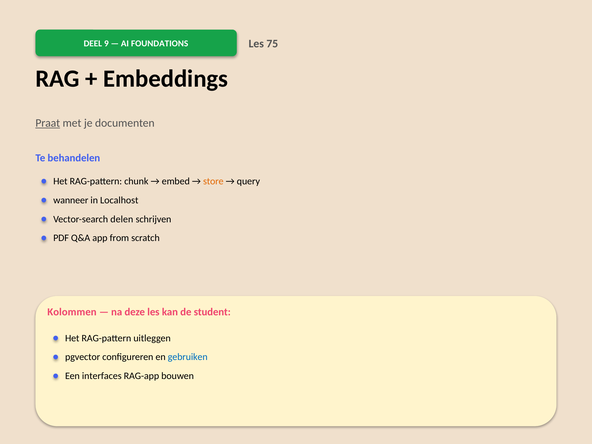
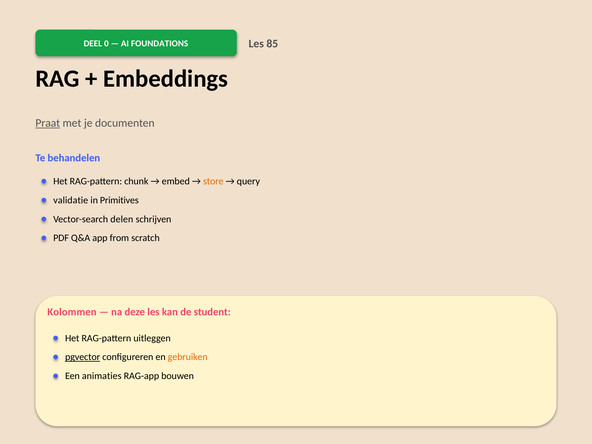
9: 9 -> 0 (106, 44)
75: 75 -> 85 (272, 44)
wanneer: wanneer -> validatie (71, 200)
Localhost: Localhost -> Primitives (119, 200)
pgvector underline: none -> present (83, 357)
gebruiken colour: blue -> orange (188, 357)
interfaces: interfaces -> animaties (102, 376)
